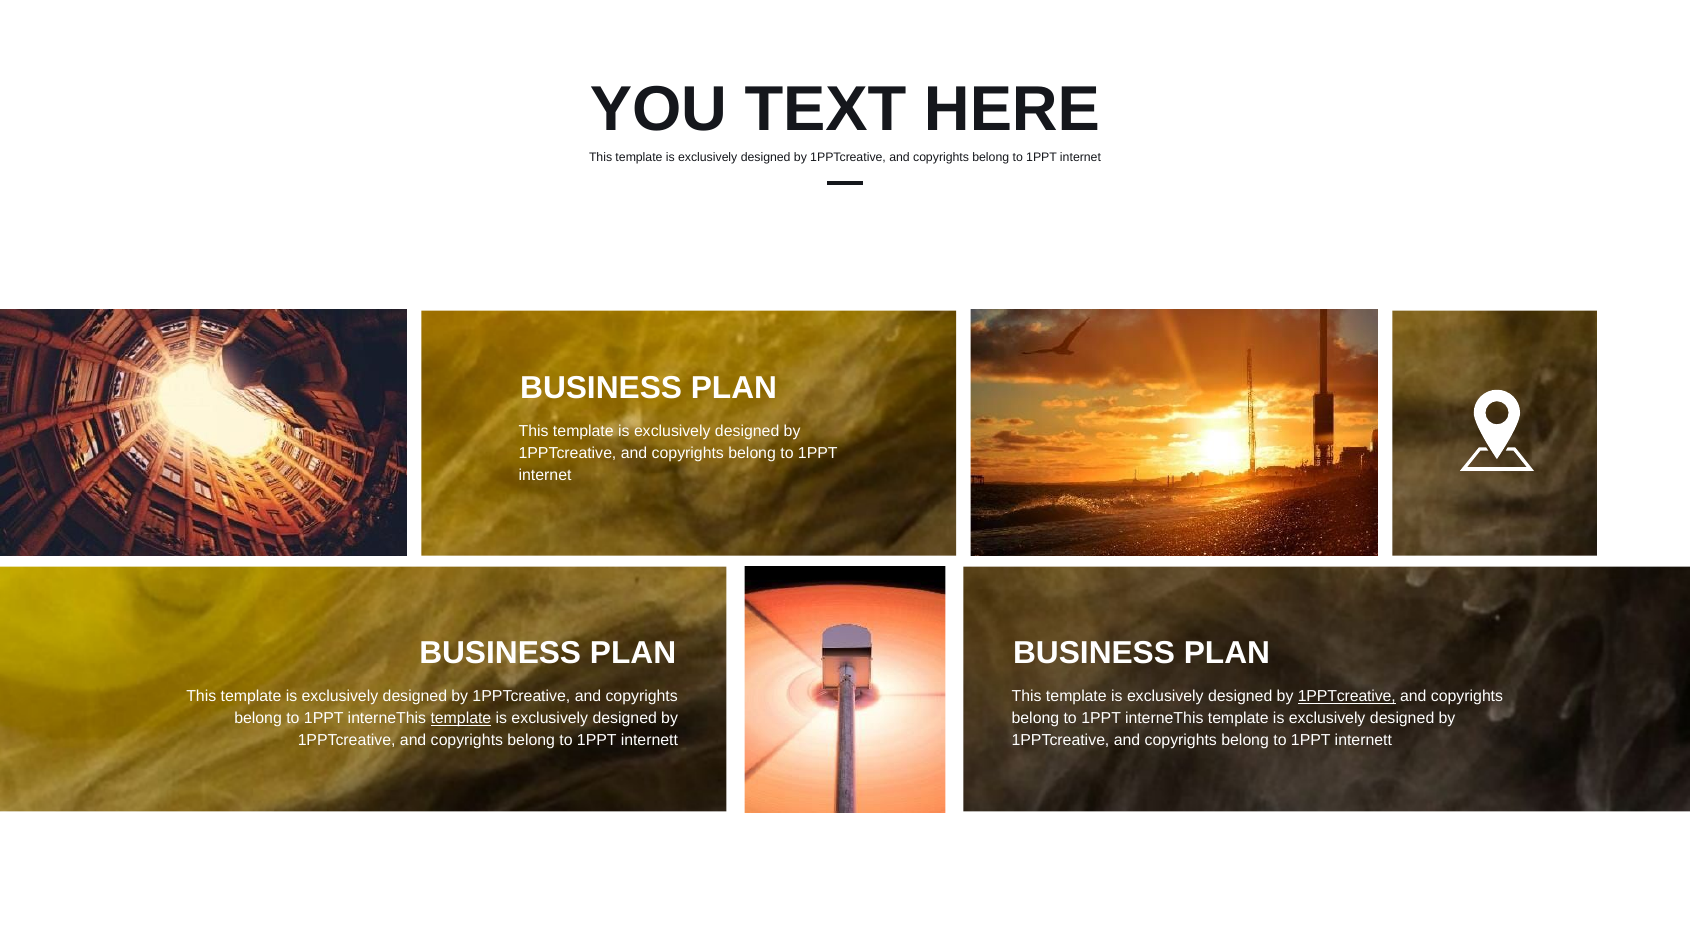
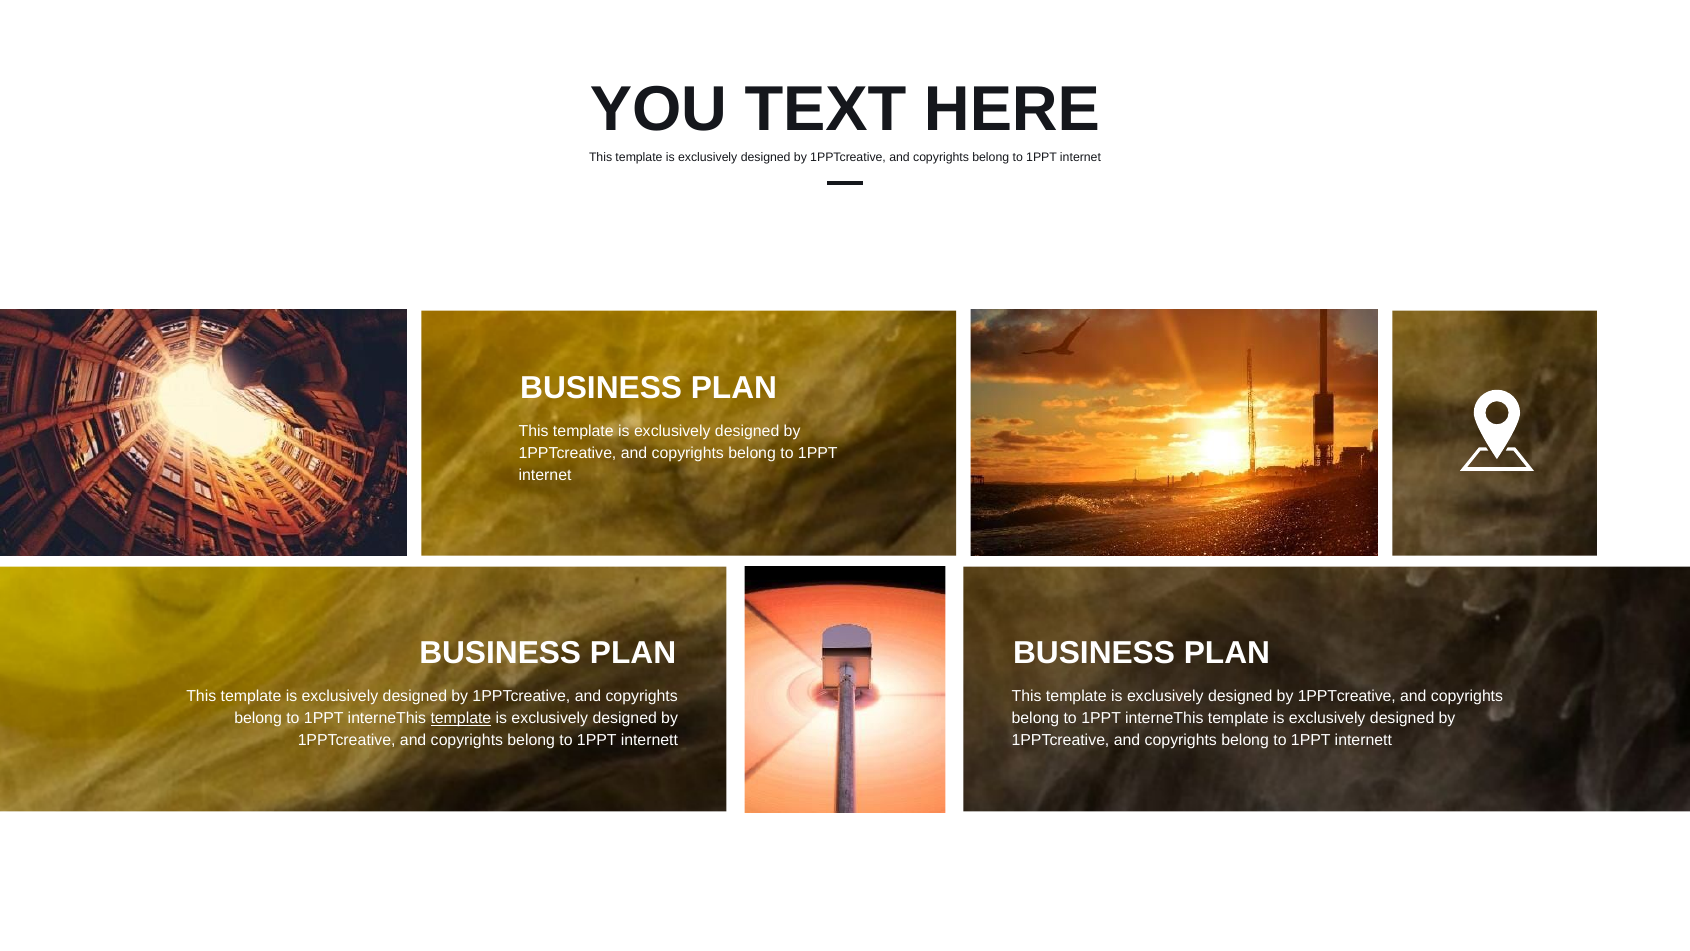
1PPTcreative underline: present -> none (1347, 696)
